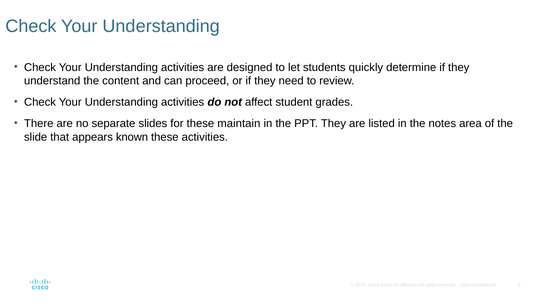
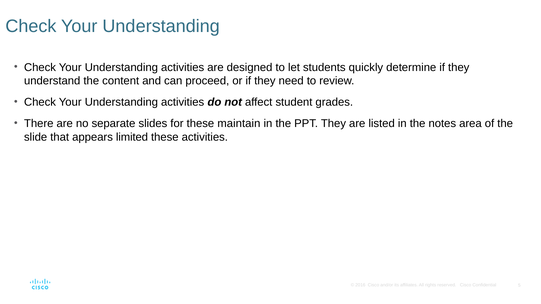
known: known -> limited (132, 137)
